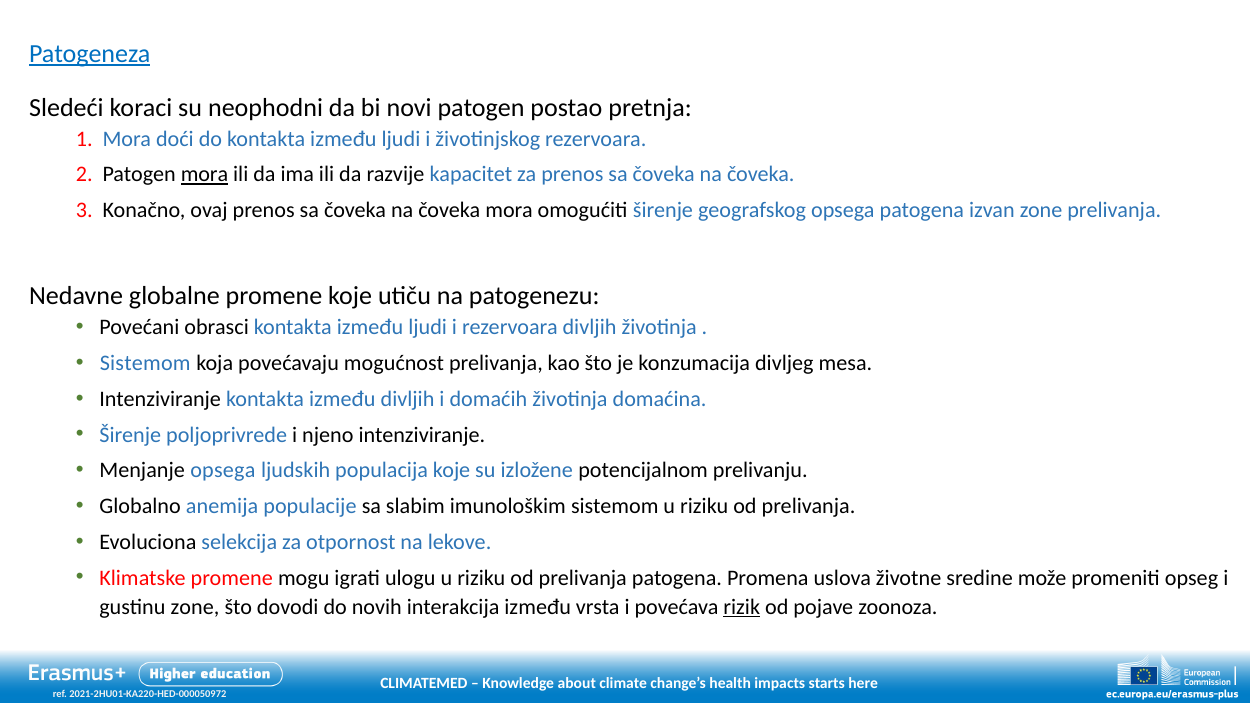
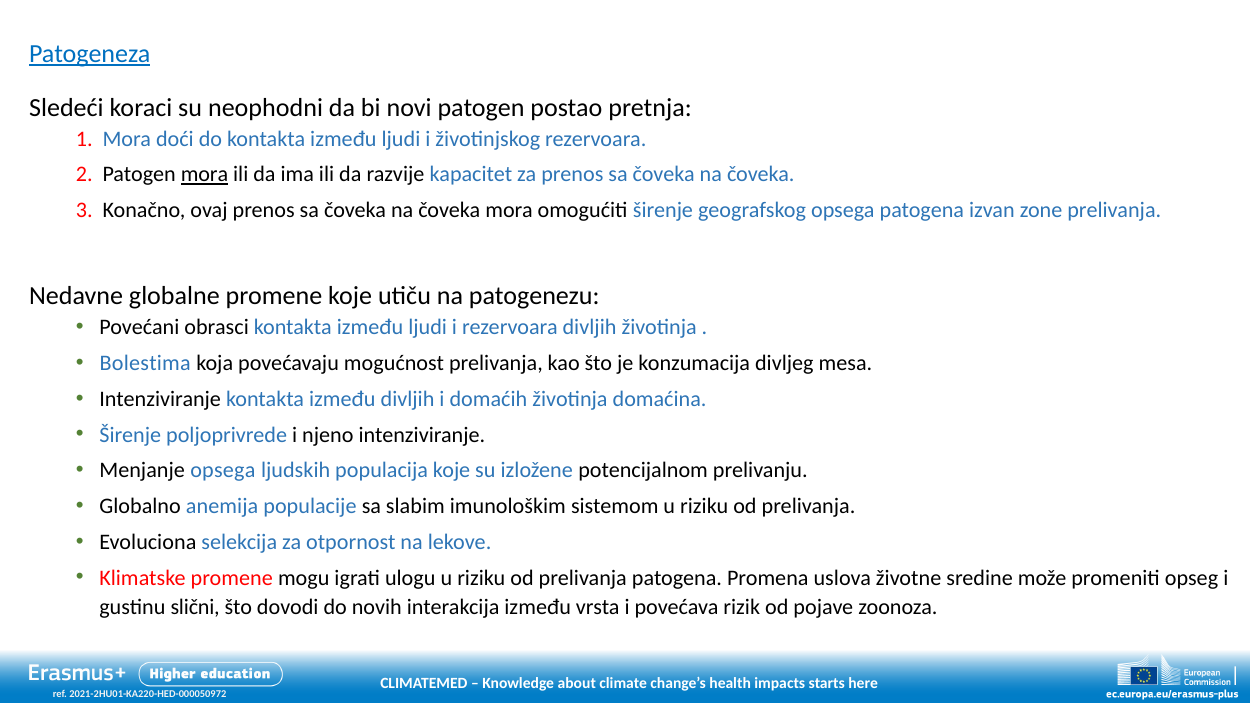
Sistemom: Sistemom -> Bolestima (145, 363)
gustinu zone: zone -> slični (195, 607)
rizik underline: present -> none (742, 607)
